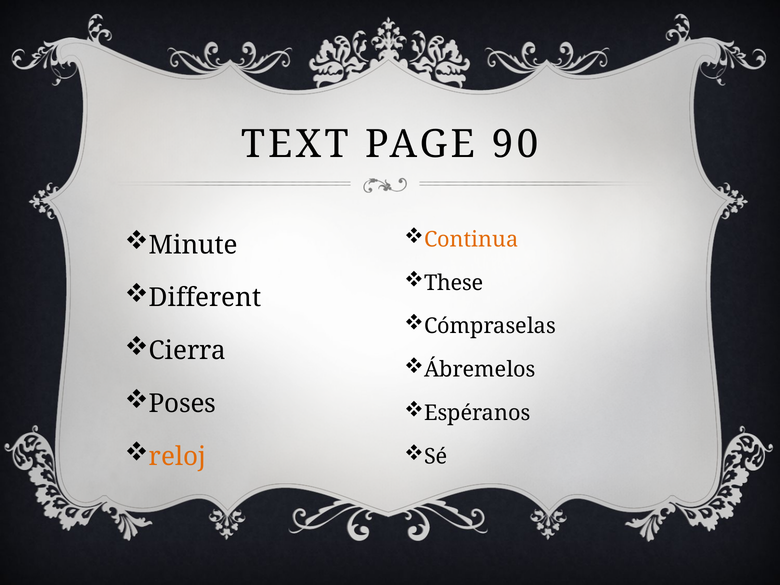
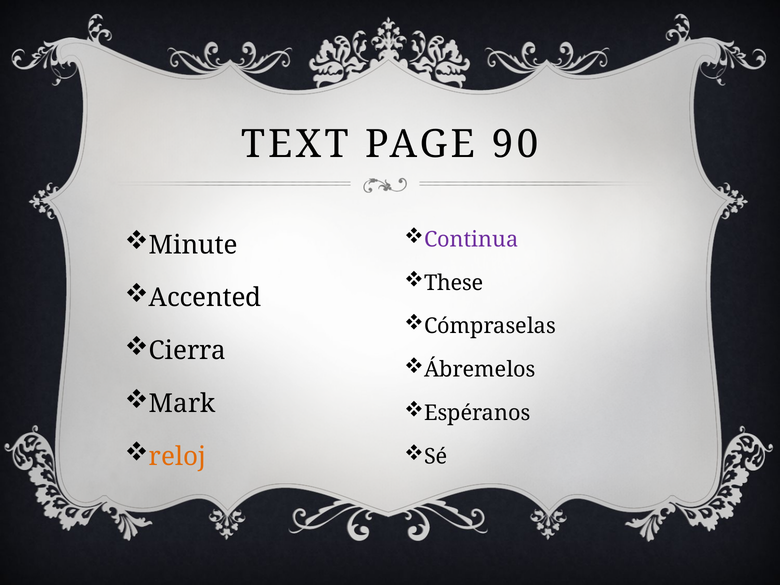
Continua colour: orange -> purple (471, 239)
Different: Different -> Accented (205, 298)
Poses: Poses -> Mark (182, 404)
